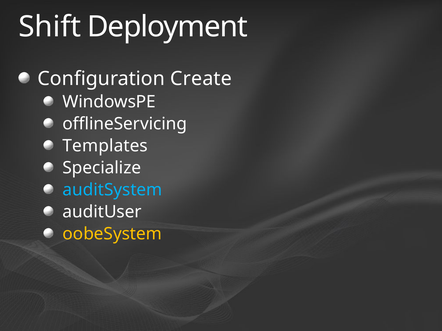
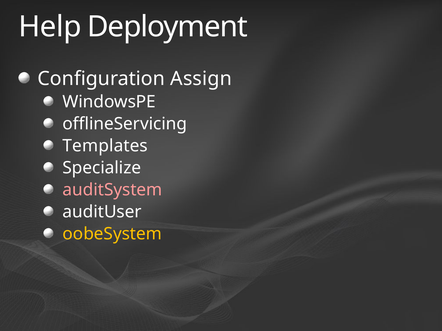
Shift: Shift -> Help (50, 27)
Create: Create -> Assign (201, 79)
auditSystem colour: light blue -> pink (112, 190)
